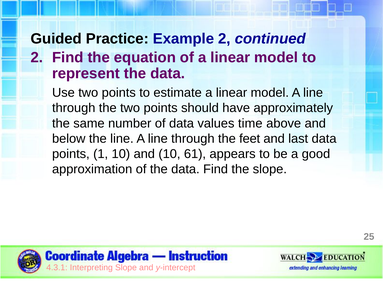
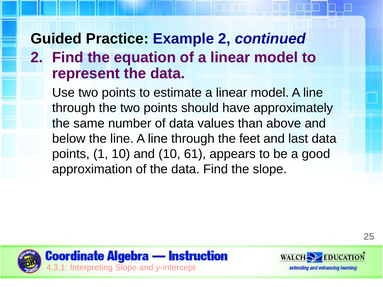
time: time -> than (250, 123)
